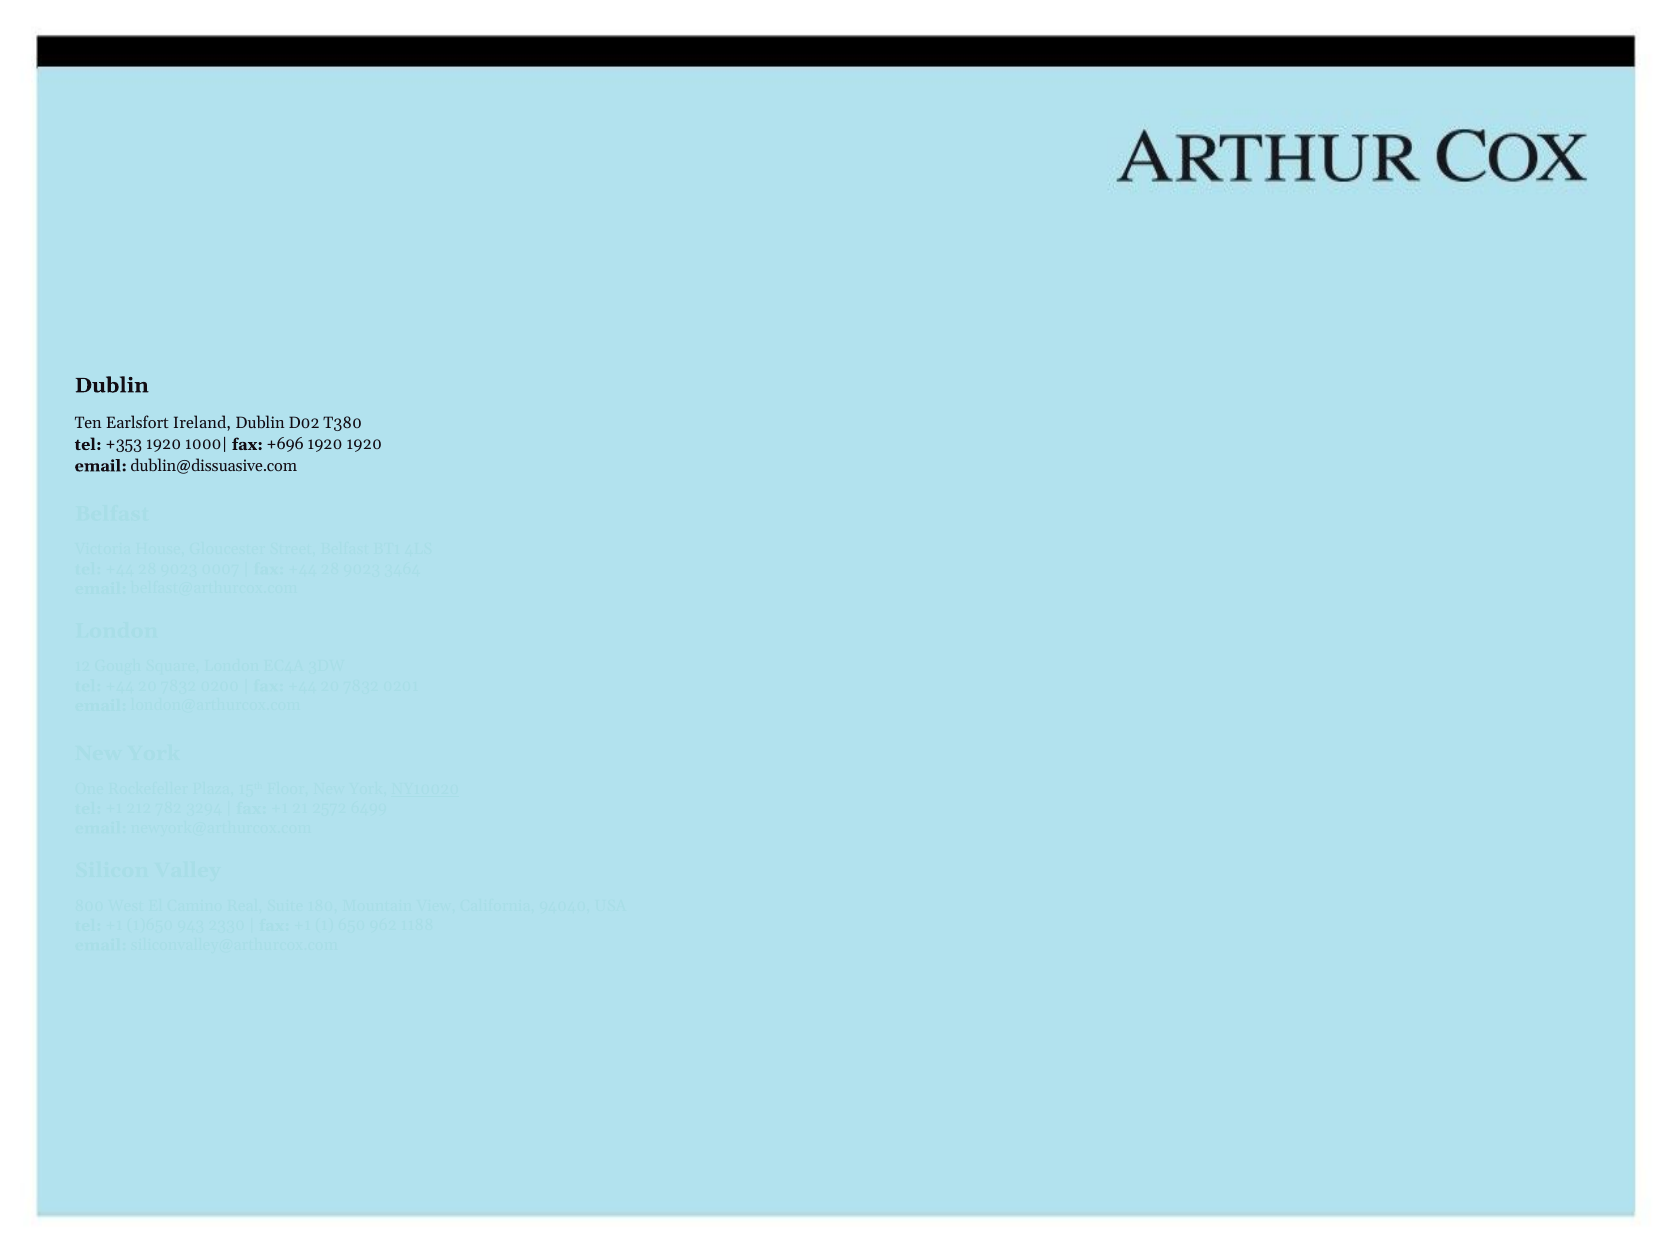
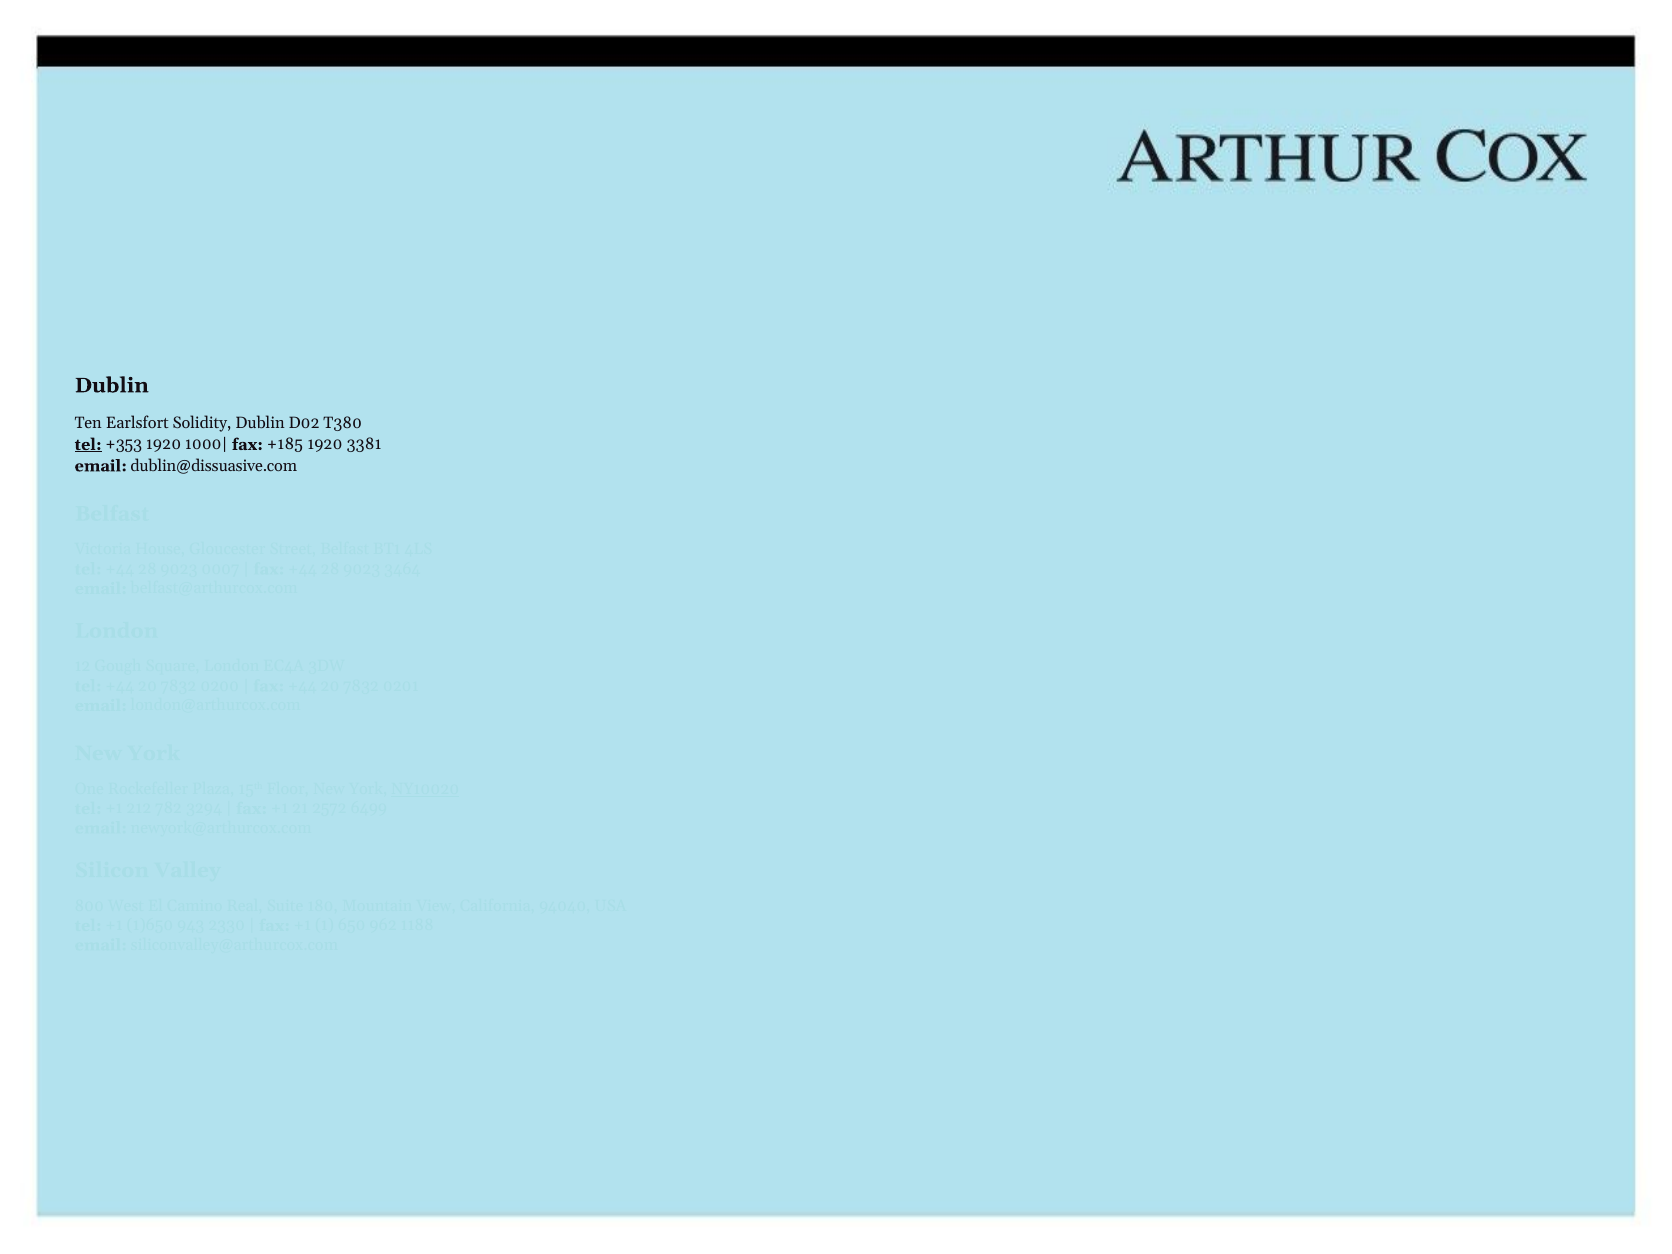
Ireland: Ireland -> Solidity (202, 423)
tel underline: none -> present (88, 445)
+696: +696 -> +185 (285, 445)
1920 1920: 1920 -> 3381 (364, 445)
